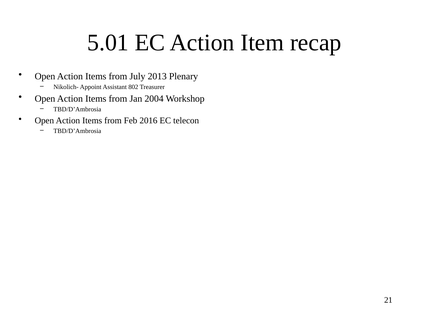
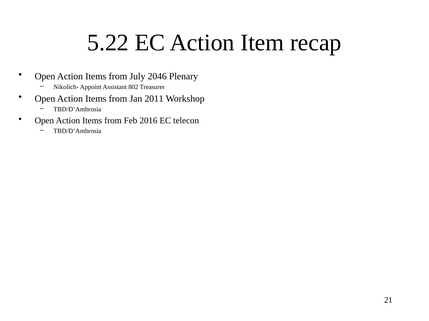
5.01: 5.01 -> 5.22 (108, 43)
2013: 2013 -> 2046 (157, 76)
2004: 2004 -> 2011 (154, 99)
